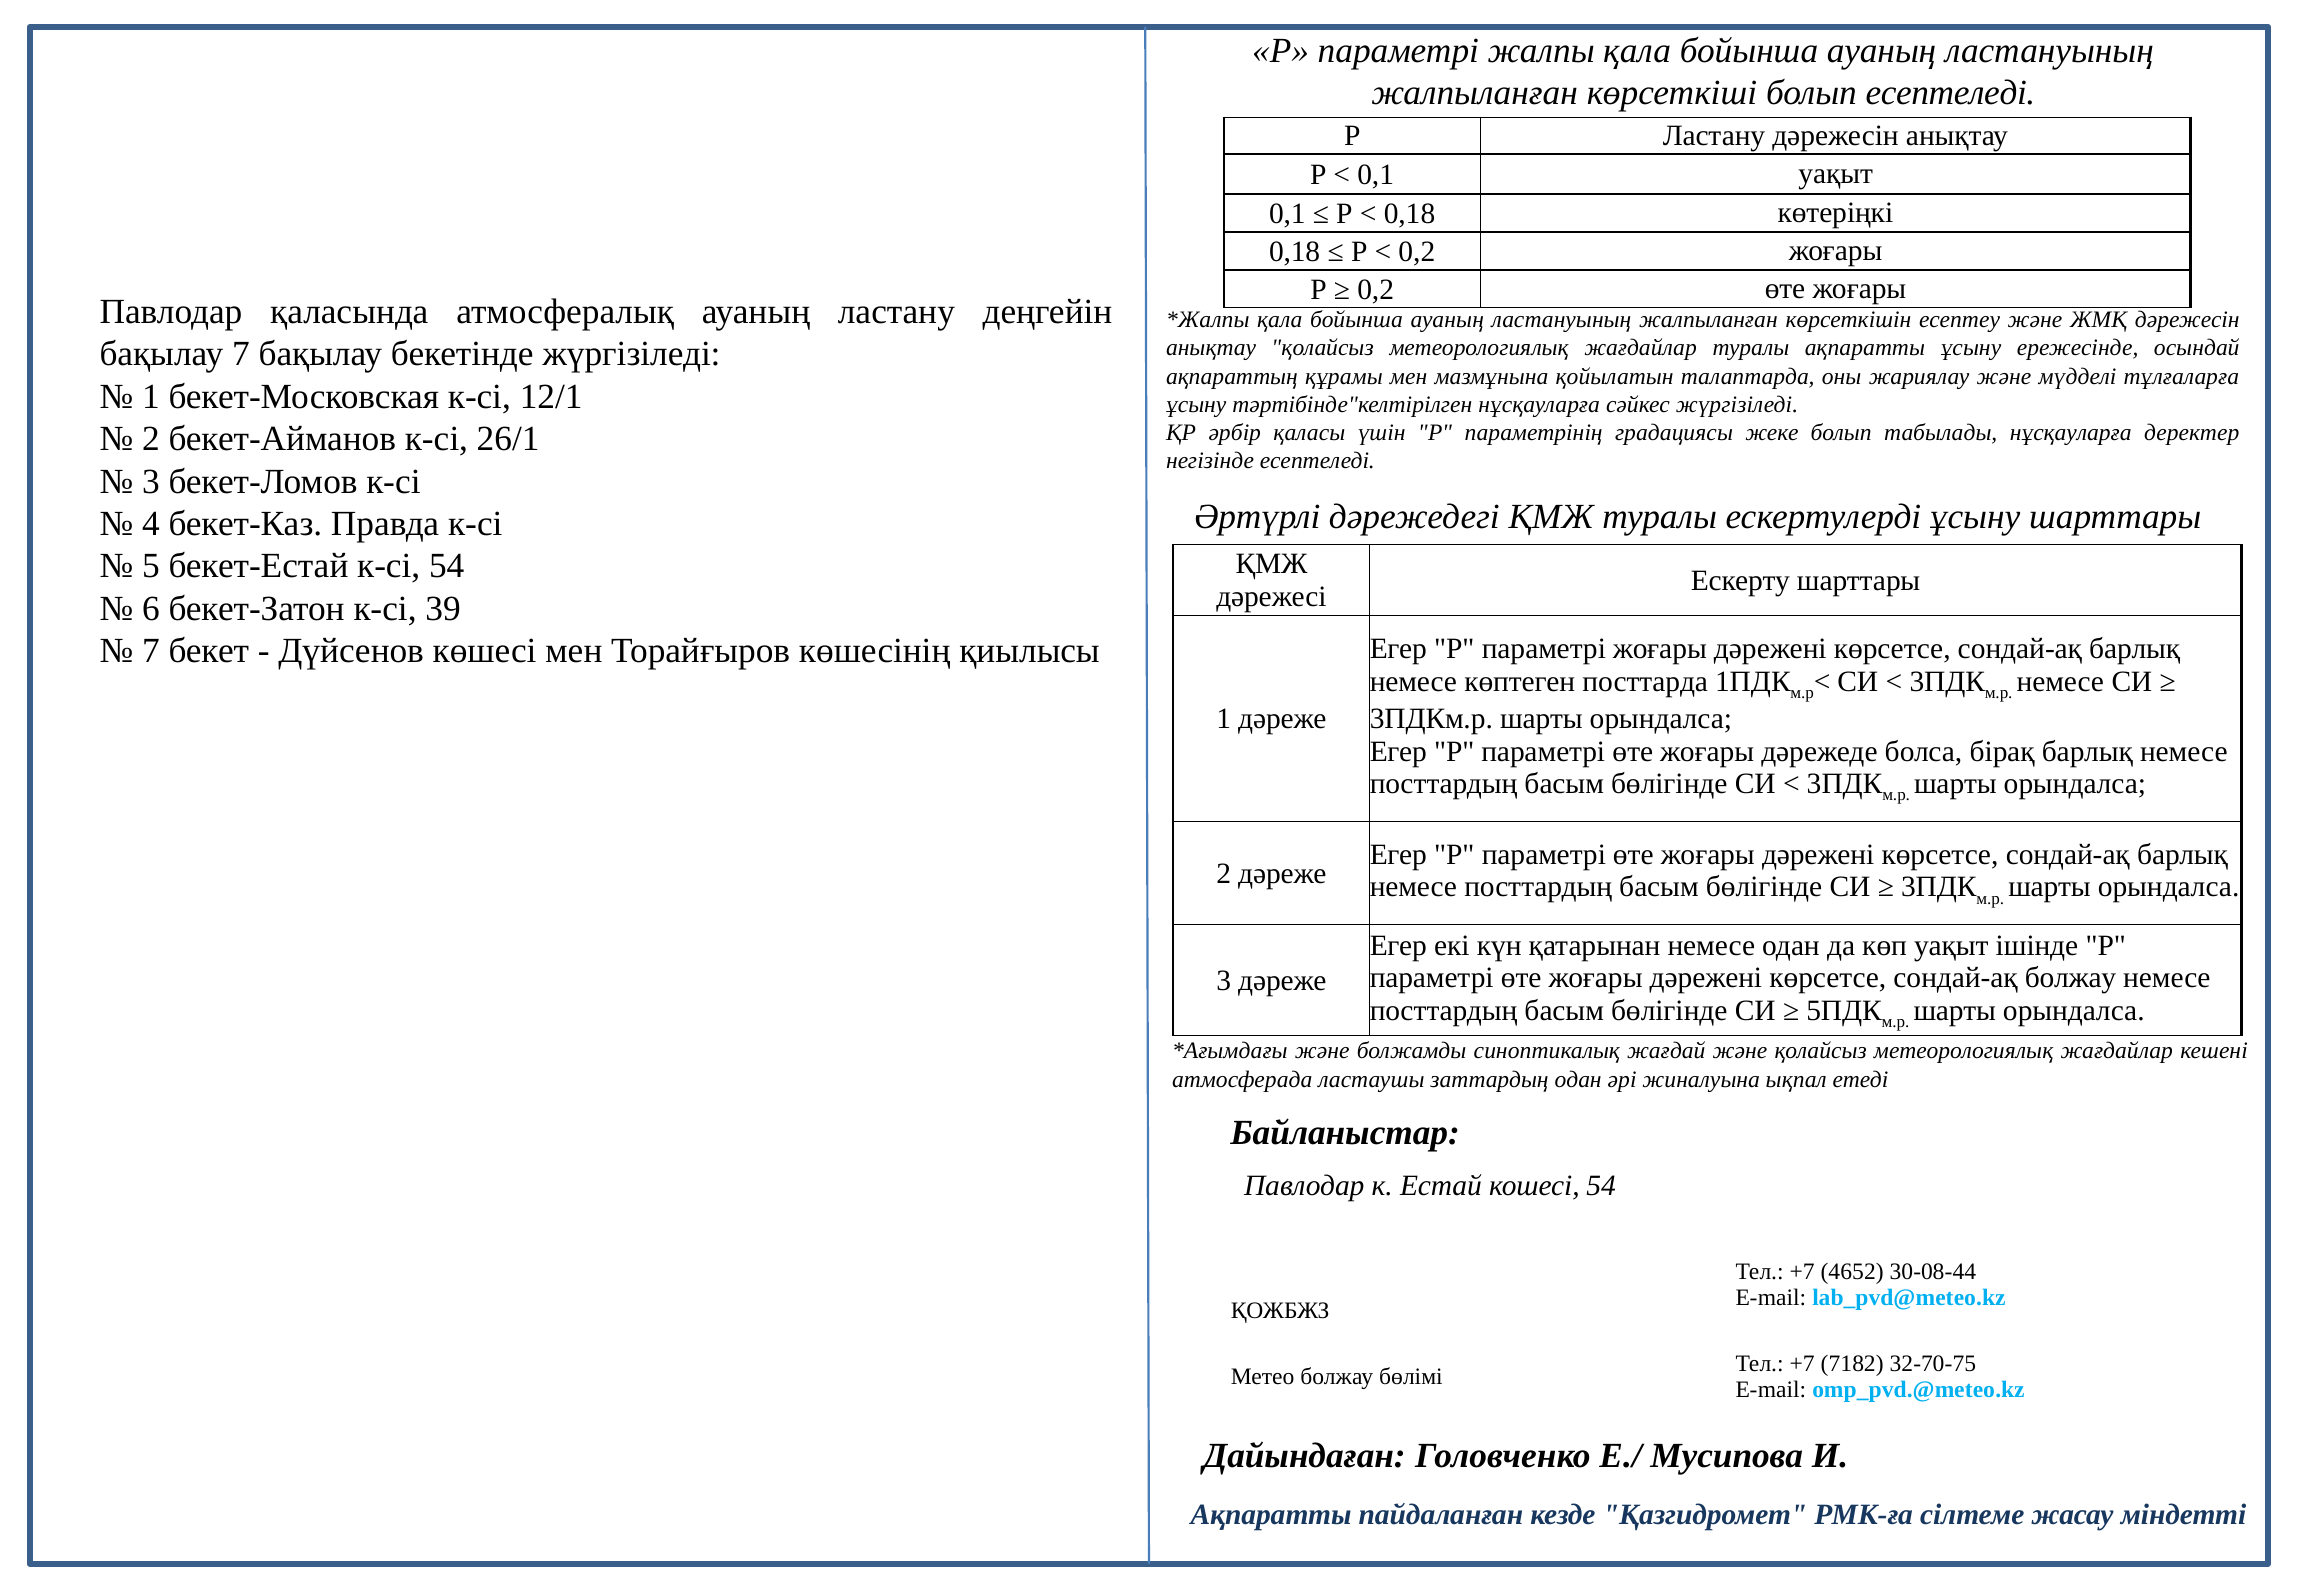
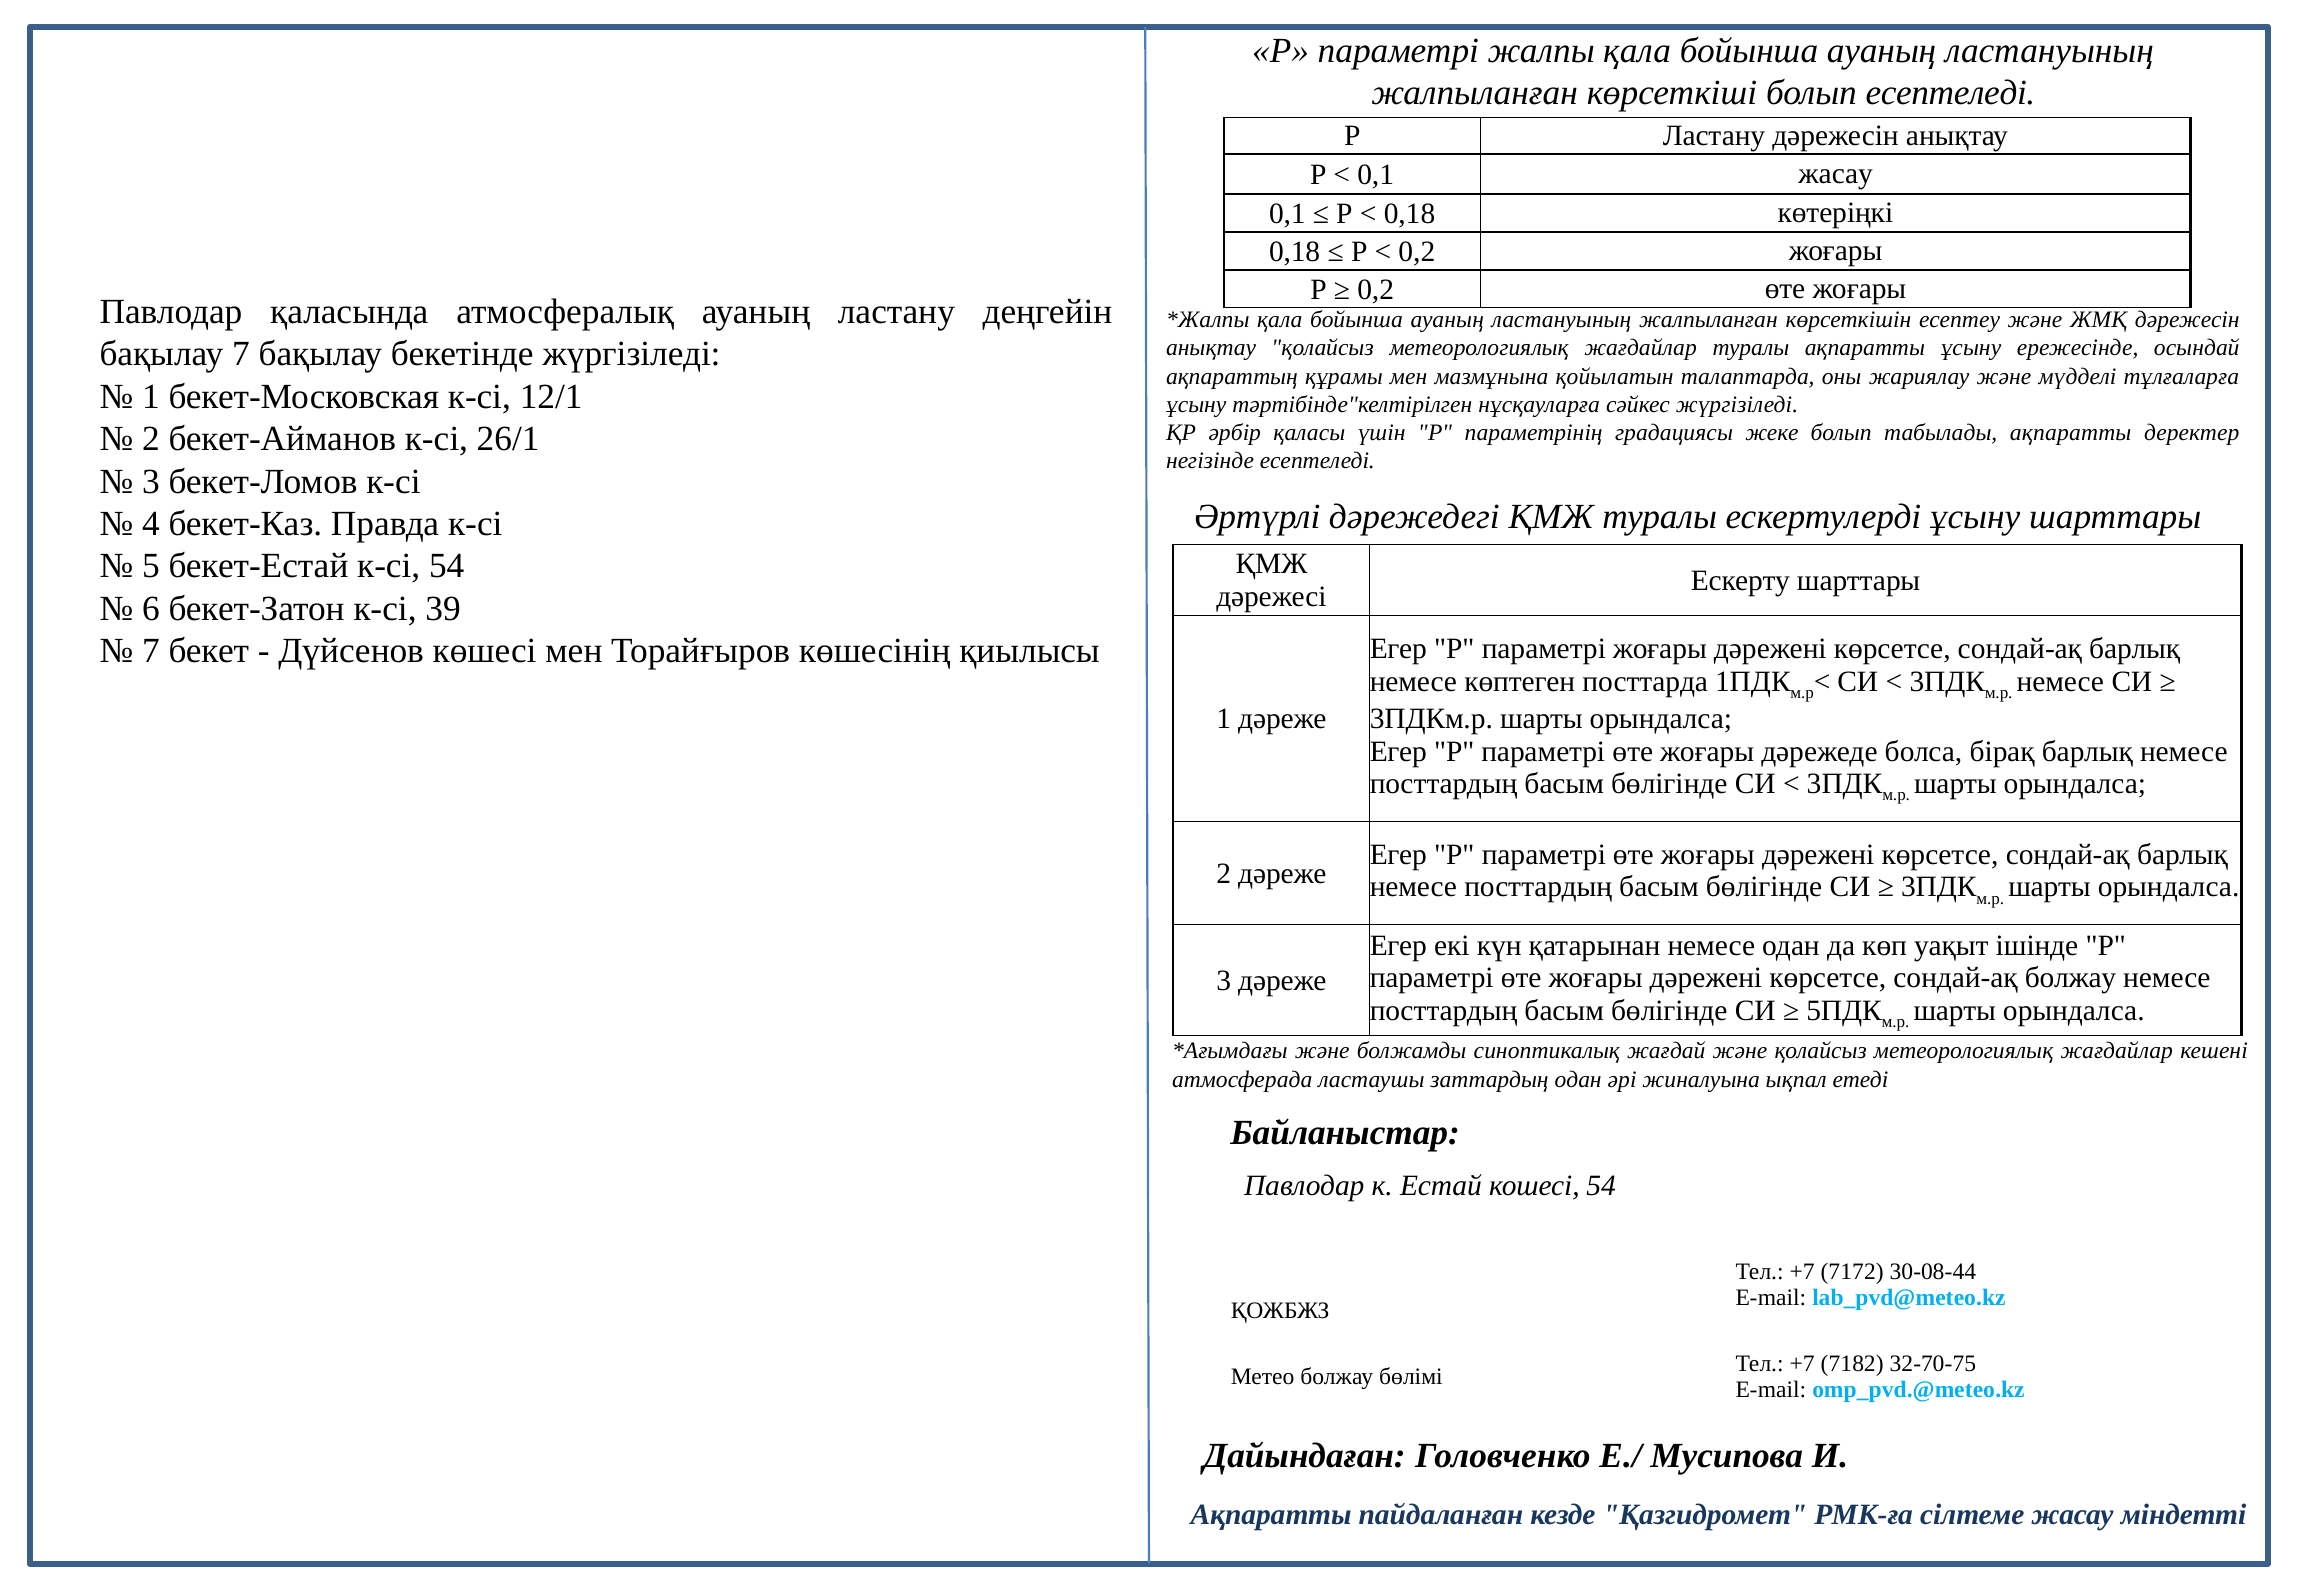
0,1 уақыт: уақыт -> жасау (1836, 174)
табылады нұсқауларға: нұсқауларға -> ақпаратты (2071, 433)
4652: 4652 -> 7172 (1852, 1272)
